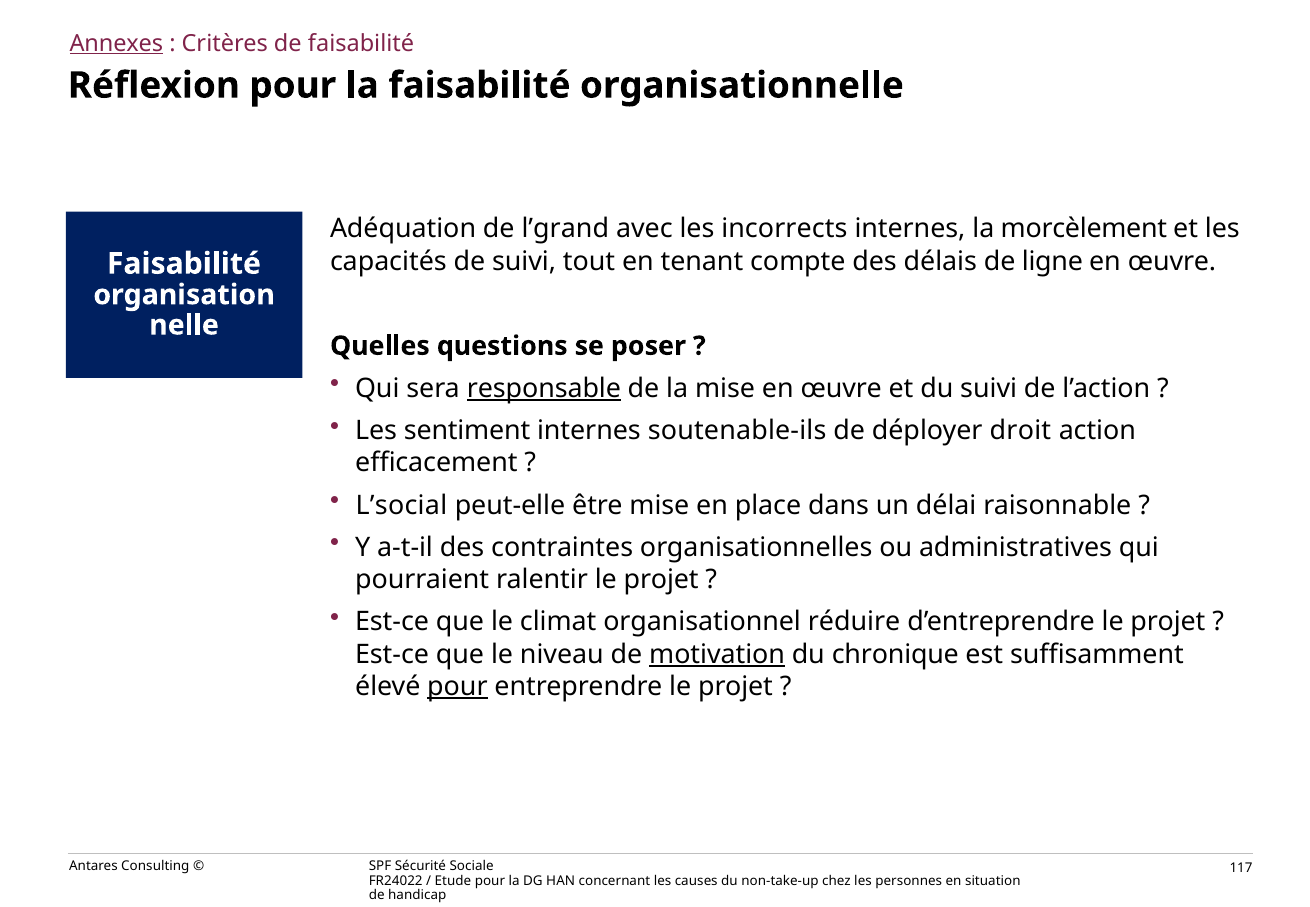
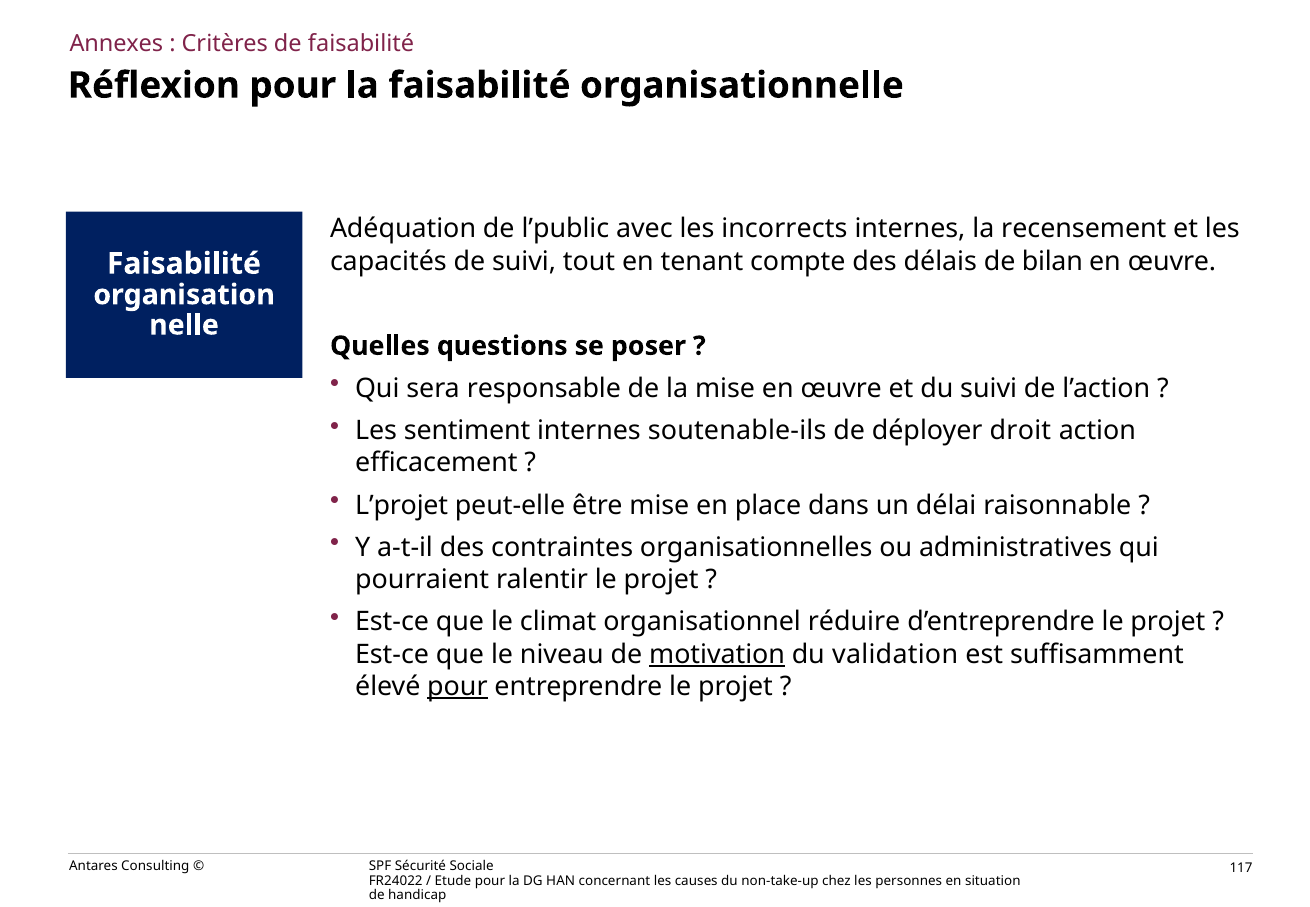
Annexes underline: present -> none (116, 43)
l’grand: l’grand -> l’public (565, 229)
morcèlement: morcèlement -> recensement (1084, 229)
ligne: ligne -> bilan (1052, 261)
responsable underline: present -> none (544, 388)
L’social: L’social -> L’projet (402, 505)
chronique: chronique -> validation (895, 654)
